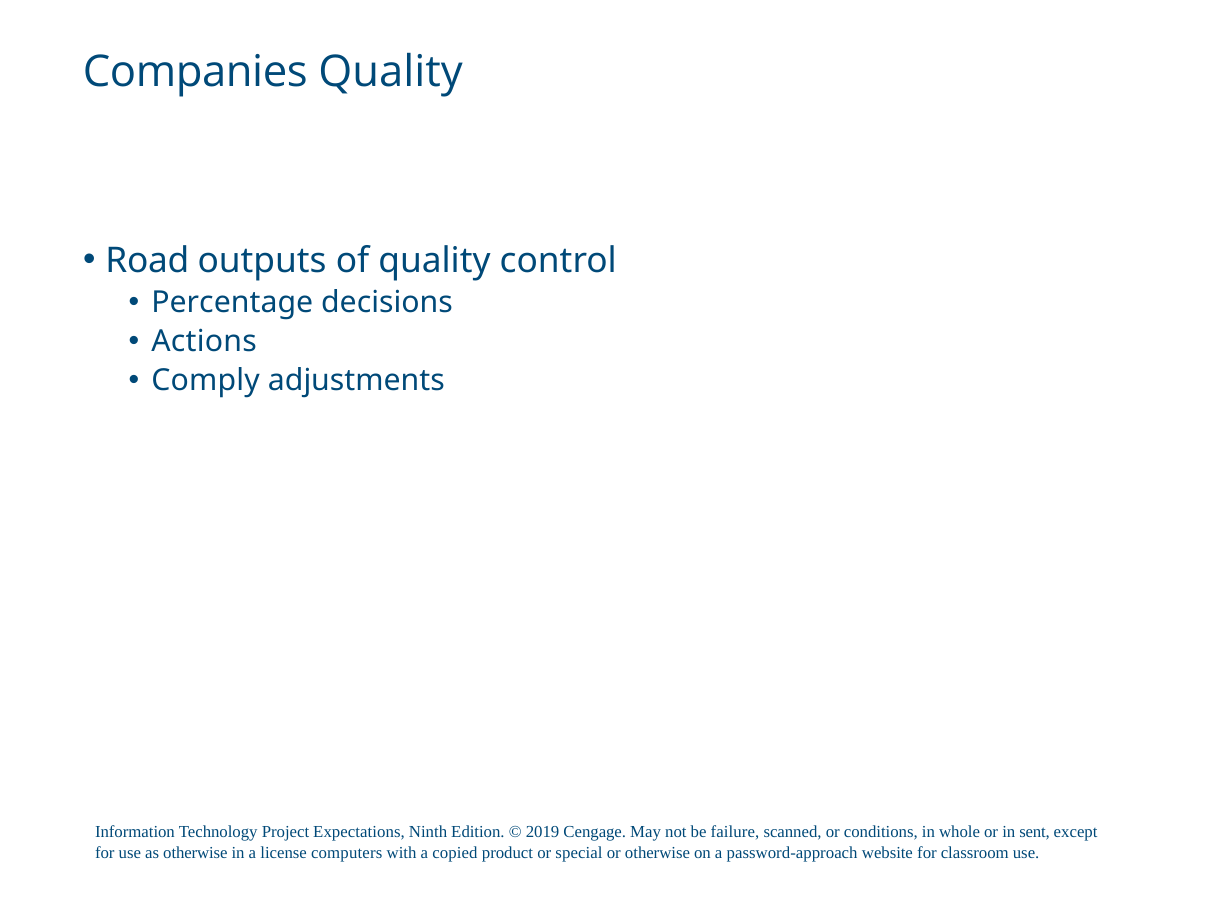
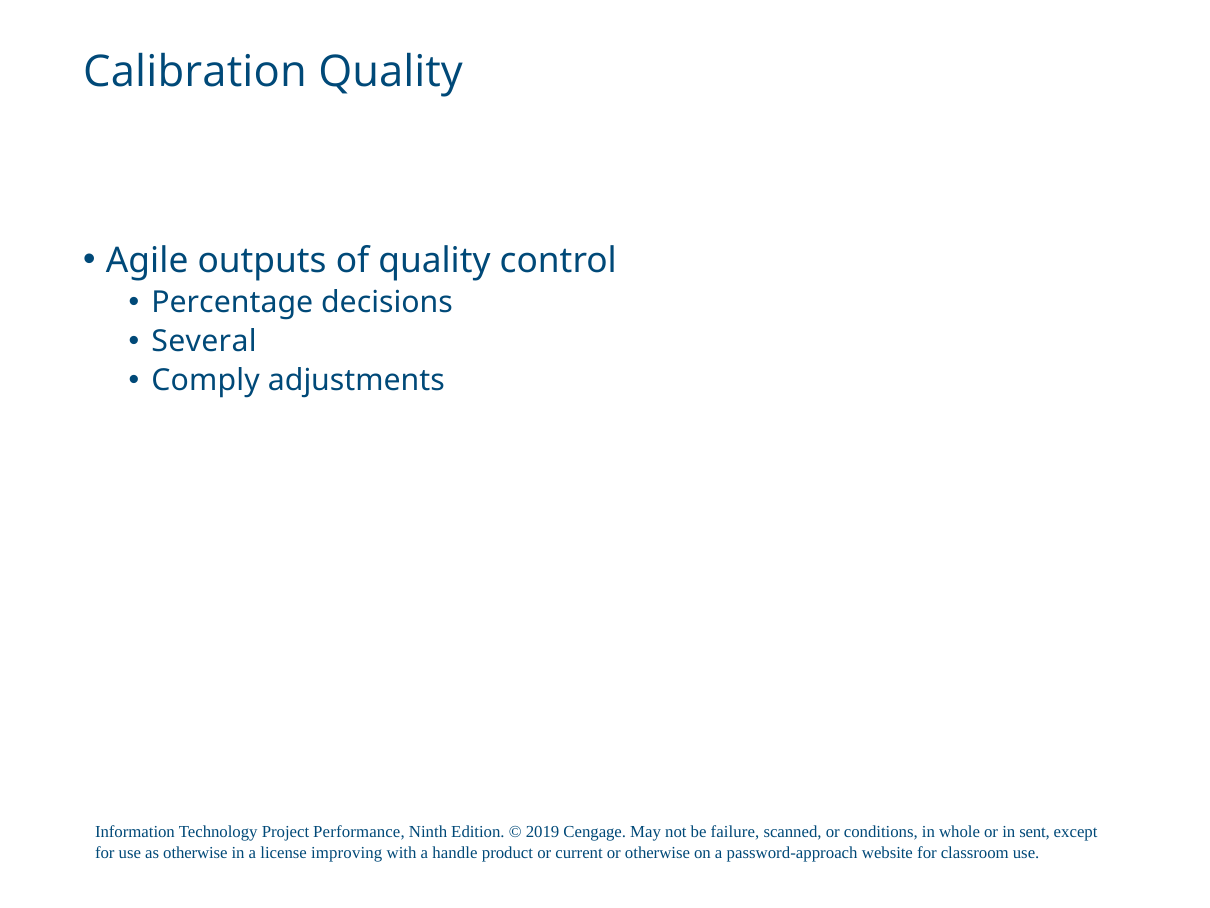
Companies: Companies -> Calibration (195, 72)
Road: Road -> Agile (147, 260)
Actions: Actions -> Several (204, 341)
Expectations: Expectations -> Performance (359, 832)
computers: computers -> improving (347, 852)
copied: copied -> handle (455, 852)
special: special -> current (579, 852)
